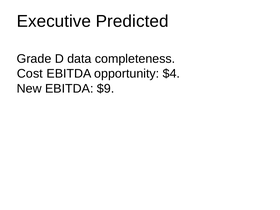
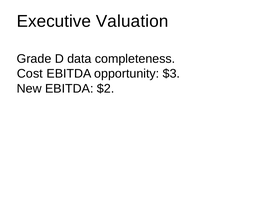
Predicted: Predicted -> Valuation (132, 21)
$4: $4 -> $3 (171, 74)
$9: $9 -> $2 (106, 89)
